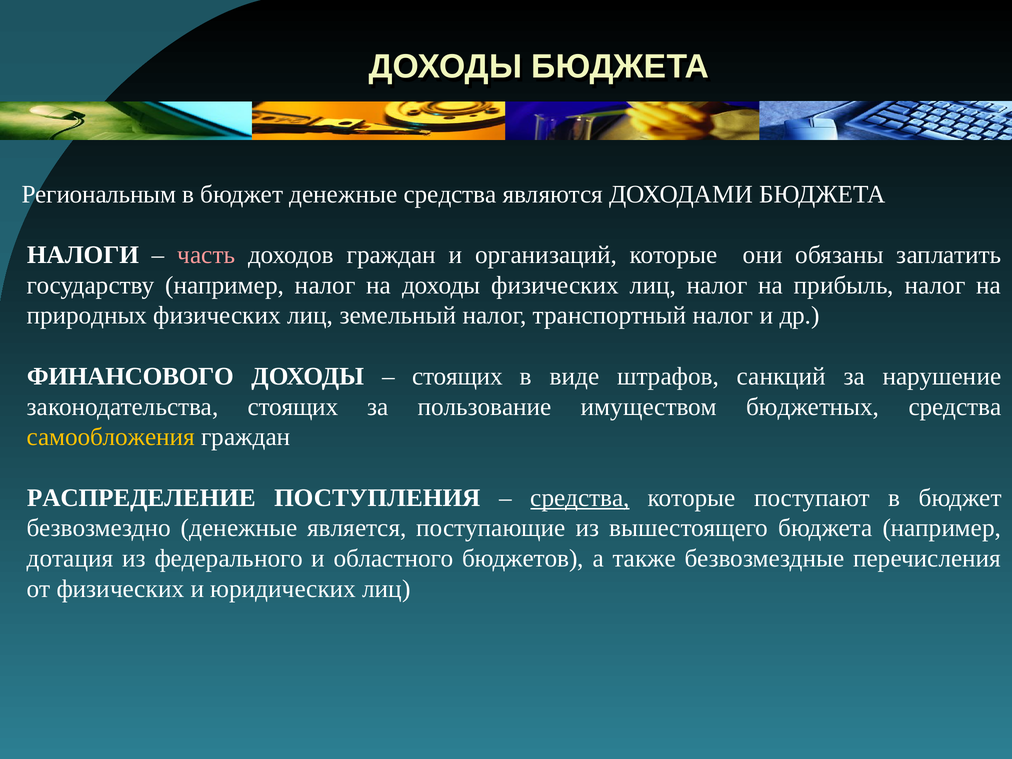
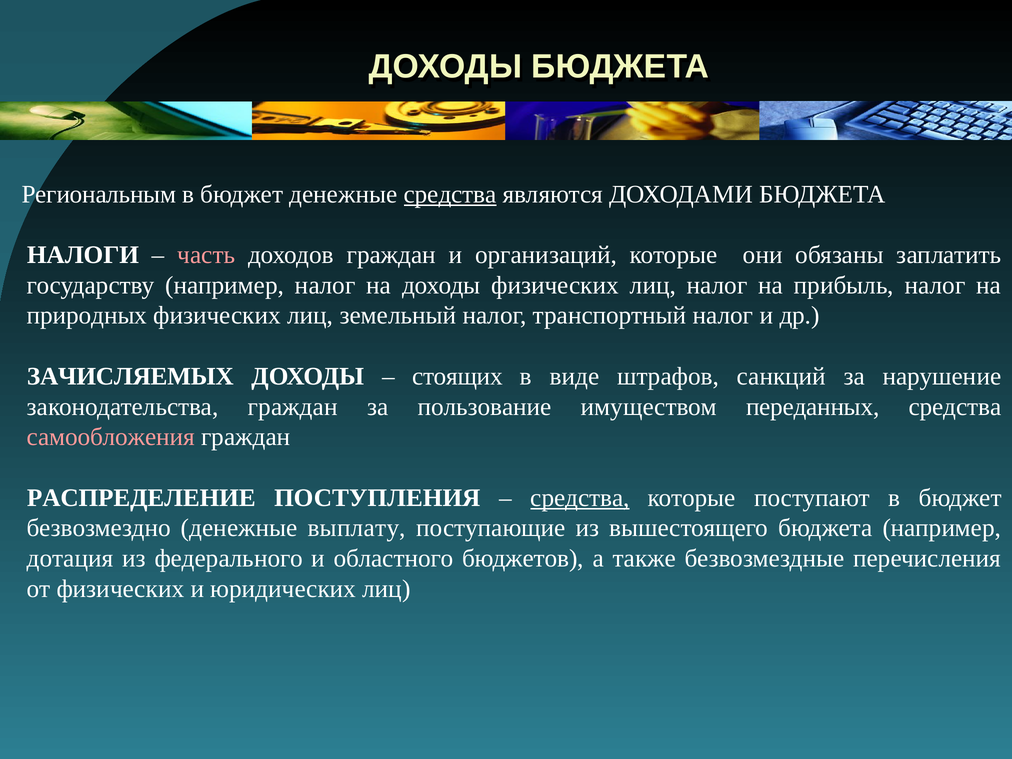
средства underline: none -> present (450, 194)
ФИНАНСОВОГО: ФИНАНСОВОГО -> ЗАЧИСЛЯЕМЫХ (130, 376)
законодательства стоящих: стоящих -> граждан (293, 407)
бюджетных: бюджетных -> переданных (813, 407)
самообложения colour: yellow -> pink (111, 437)
является: является -> выплату (357, 528)
